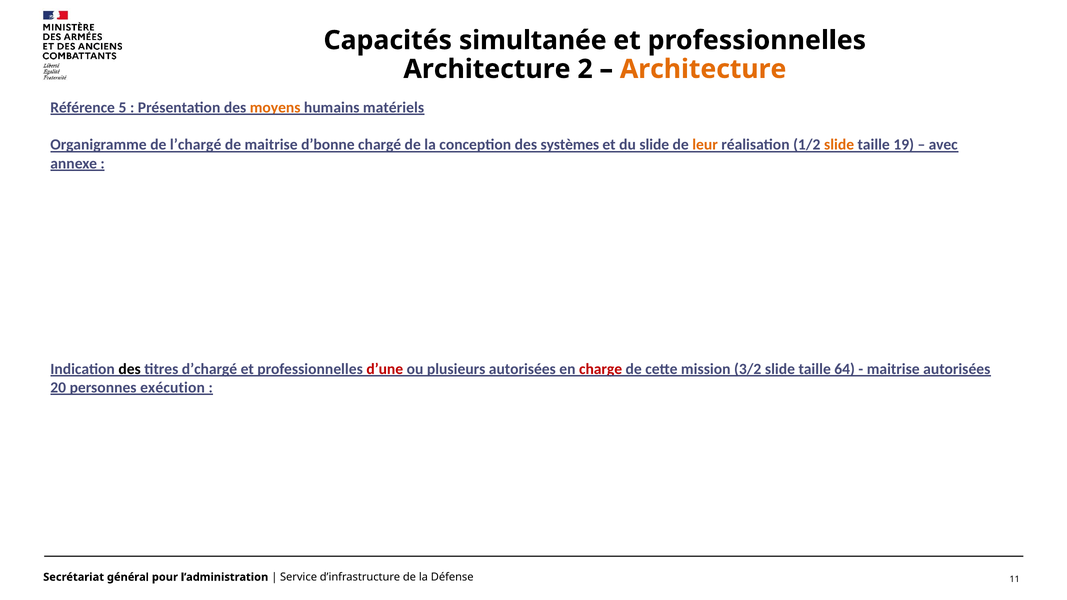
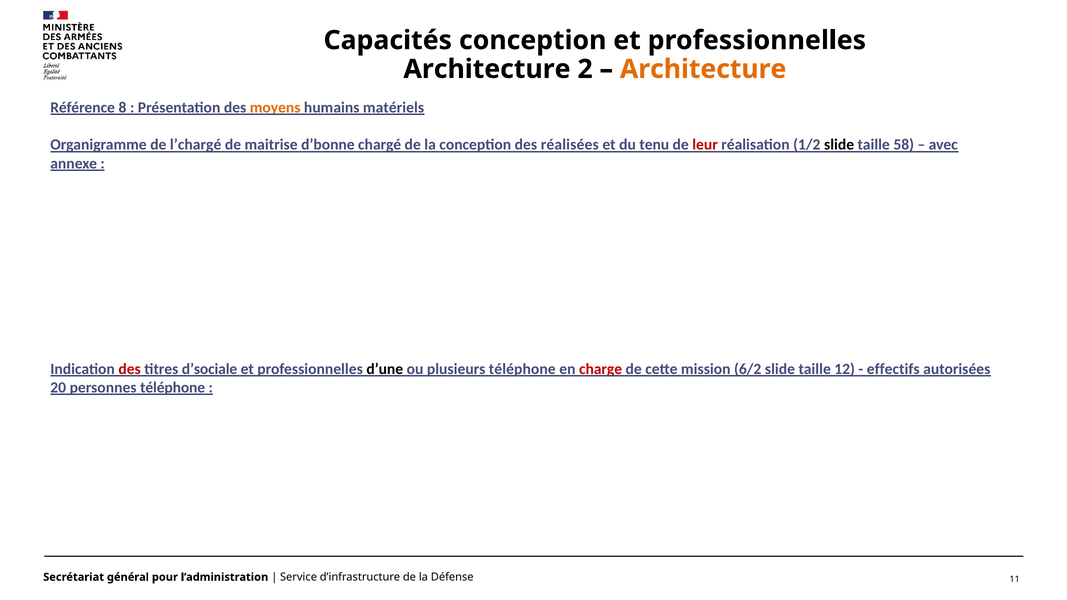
Capacités simultanée: simultanée -> conception (533, 40)
5: 5 -> 8 (122, 107)
systèmes: systèmes -> réalisées (570, 145)
du slide: slide -> tenu (654, 145)
leur colour: orange -> red (705, 145)
slide colour: orange -> black (839, 145)
19: 19 -> 58 (904, 145)
des colour: black -> red (130, 369)
d’chargé: d’chargé -> d’sociale (210, 369)
d’une colour: red -> black (385, 369)
plusieurs autorisées: autorisées -> téléphone (522, 369)
3/2: 3/2 -> 6/2 (748, 369)
64: 64 -> 12 (845, 369)
maitrise: maitrise -> effectifs (893, 369)
personnes exécution: exécution -> téléphone (173, 388)
